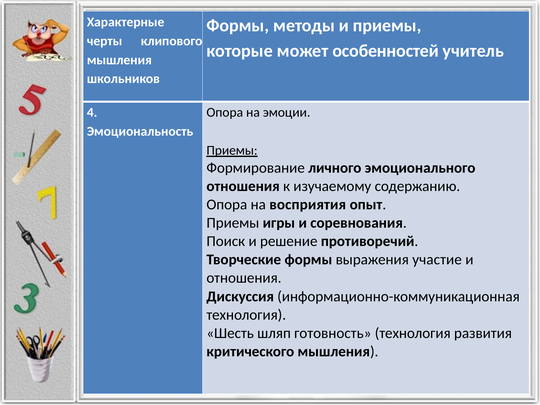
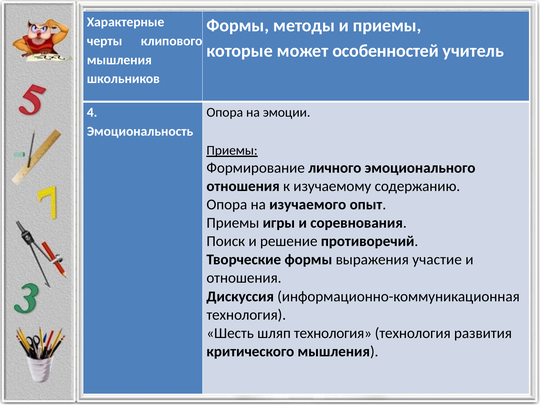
восприятия: восприятия -> изучаемого (308, 205)
шляп готовность: готовность -> технология (333, 333)
